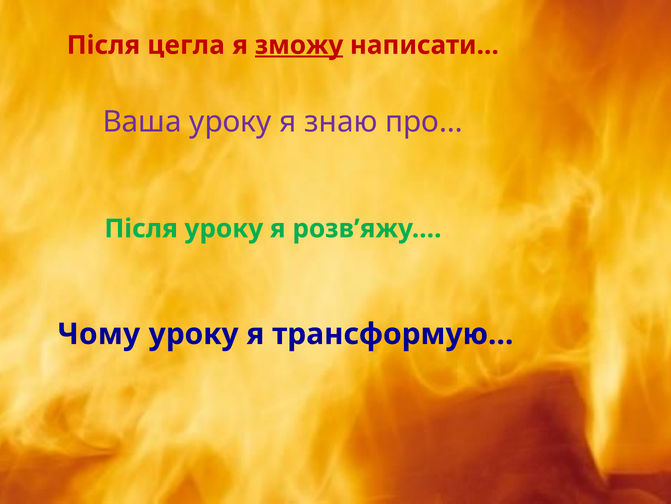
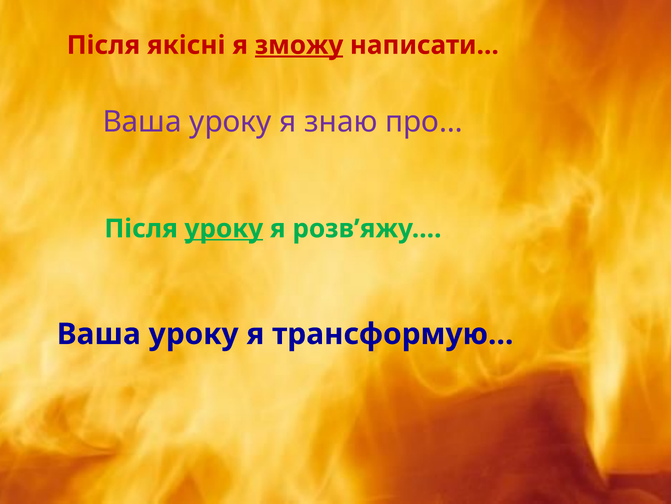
цегла: цегла -> якісні (186, 45)
уроку underline: none -> present (224, 228)
Чому: Чому -> Ваша (99, 334)
